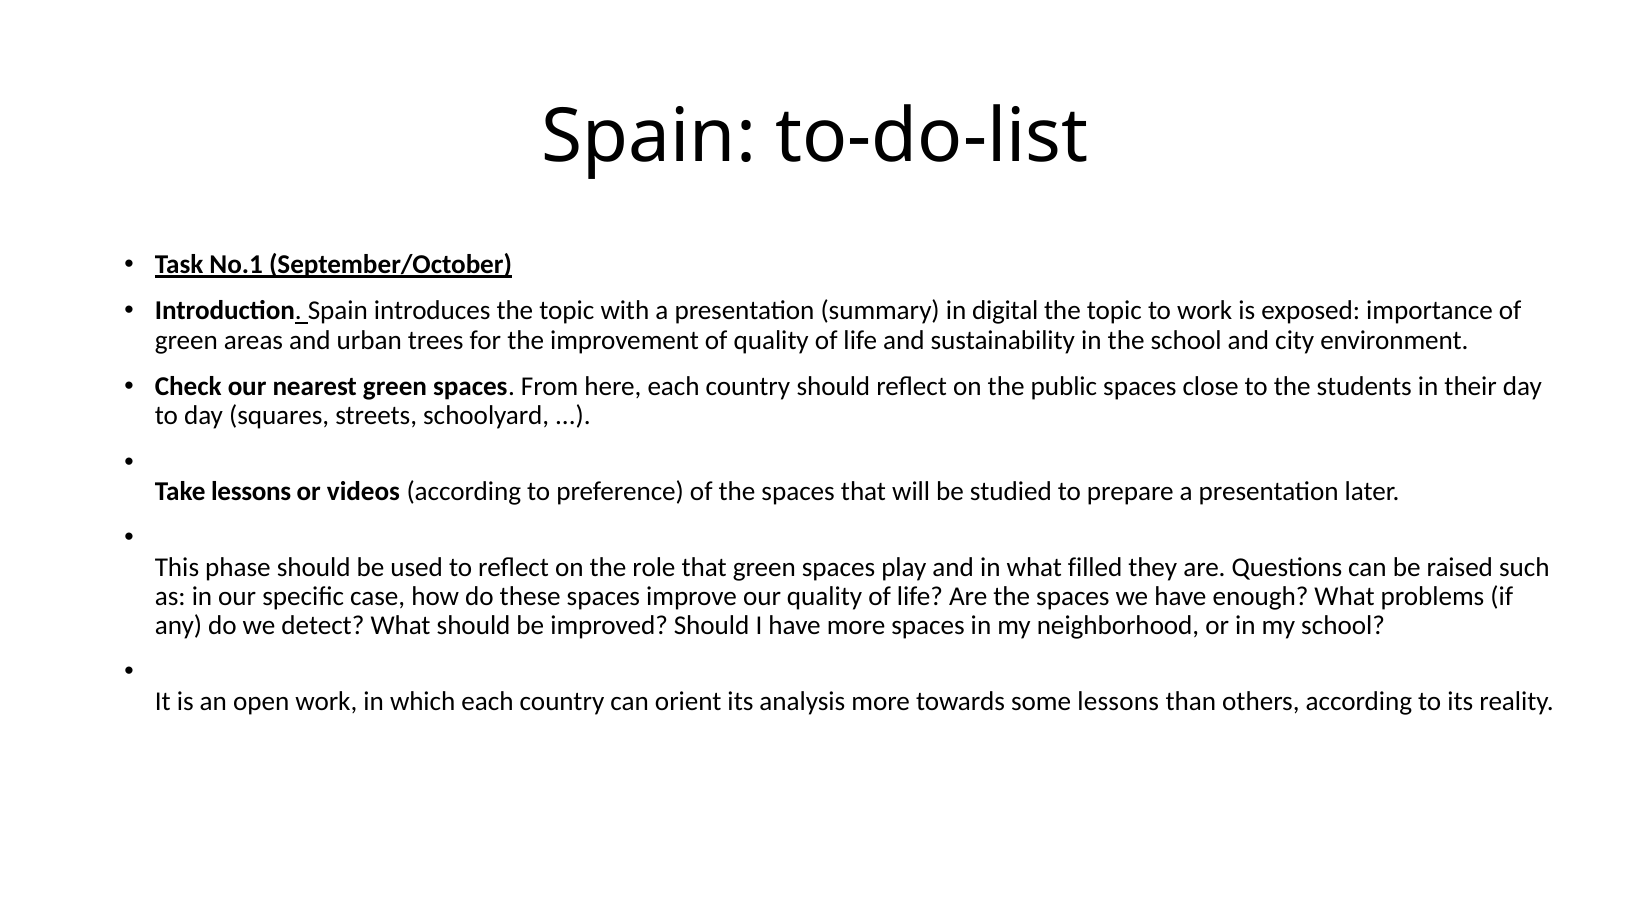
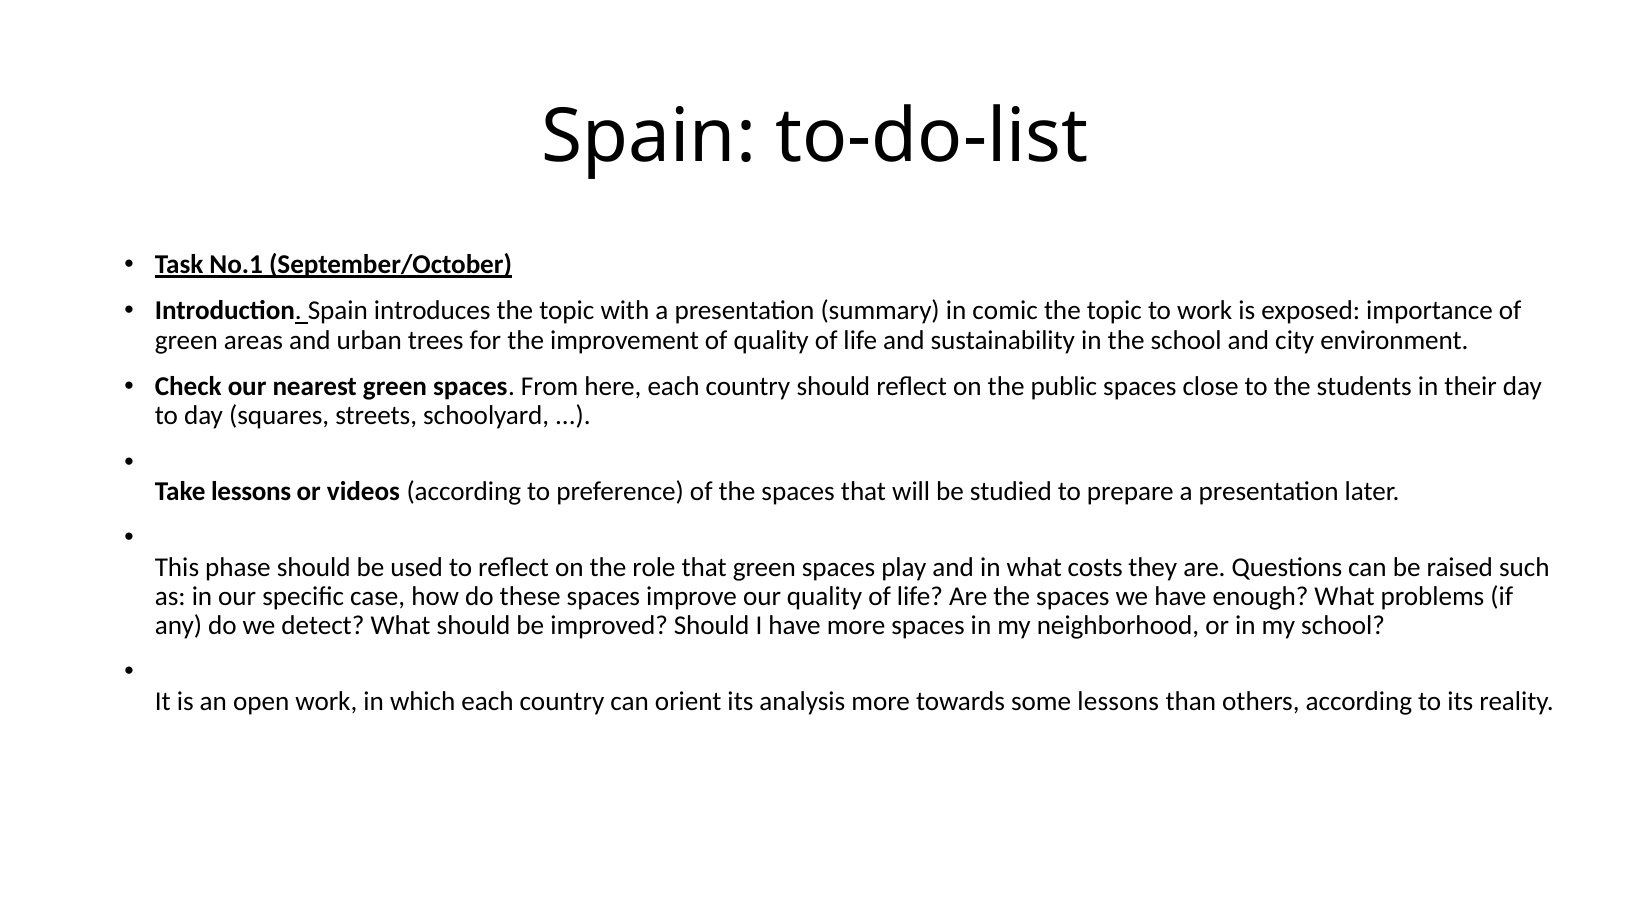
digital: digital -> comic (1005, 311)
filled: filled -> costs (1095, 567)
